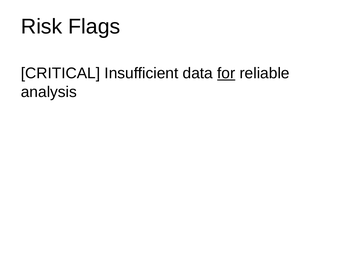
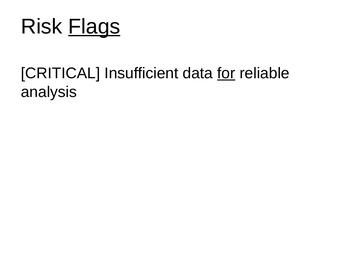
Flags underline: none -> present (94, 26)
